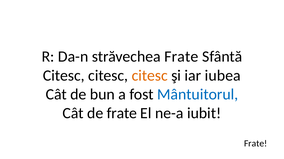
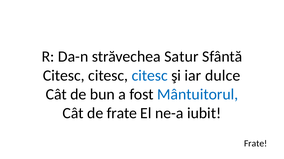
străvechea Frate: Frate -> Satur (181, 57)
citesc colour: orange -> blue (150, 76)
iubea: iubea -> dulce (223, 76)
